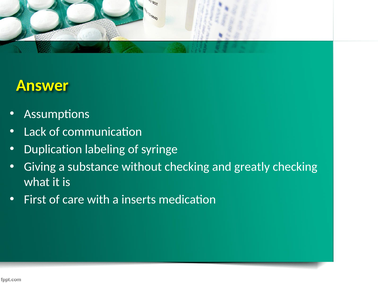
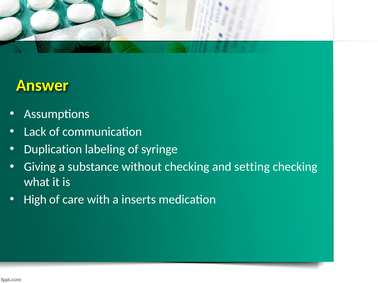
greatly: greatly -> setting (252, 167)
First: First -> High (35, 200)
